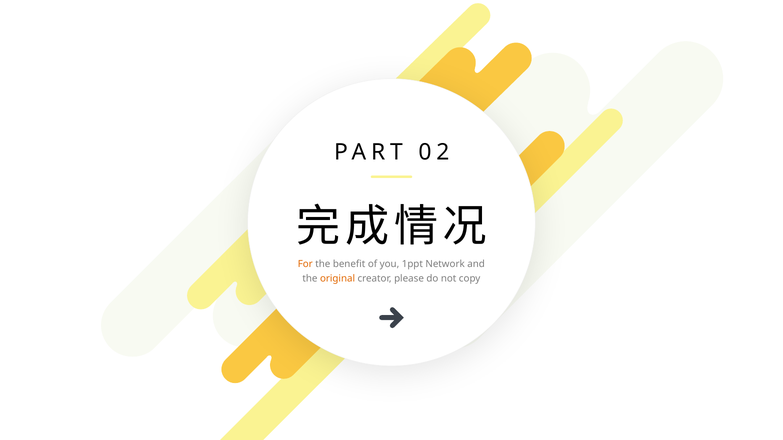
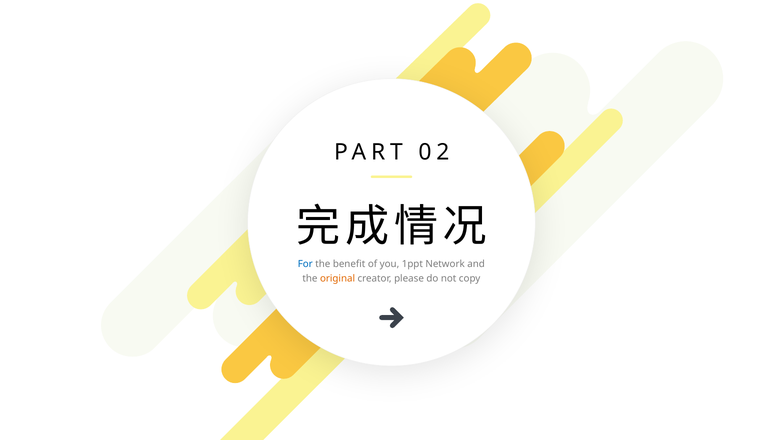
For colour: orange -> blue (305, 264)
